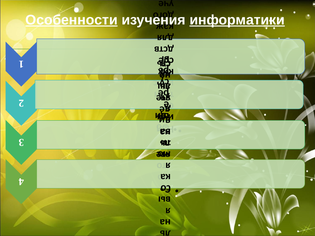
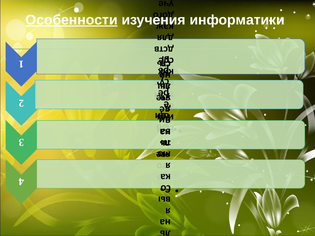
информатики underline: present -> none (237, 20)
